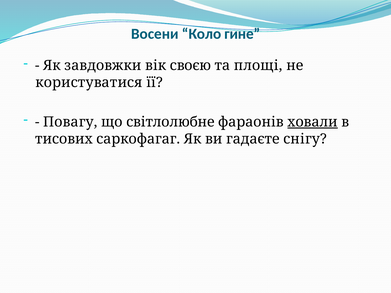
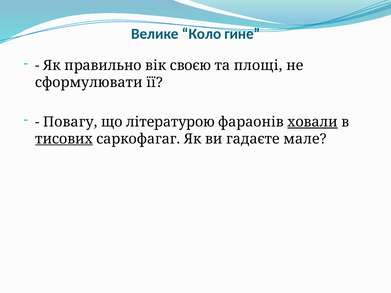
Восени: Восени -> Велике (155, 34)
завдовжки: завдовжки -> правильно (103, 66)
користуватися: користуватися -> сформулювати (89, 83)
світлолюбне: світлолюбне -> літературою (170, 122)
тисових underline: none -> present (64, 139)
снігу: снігу -> мале (305, 139)
